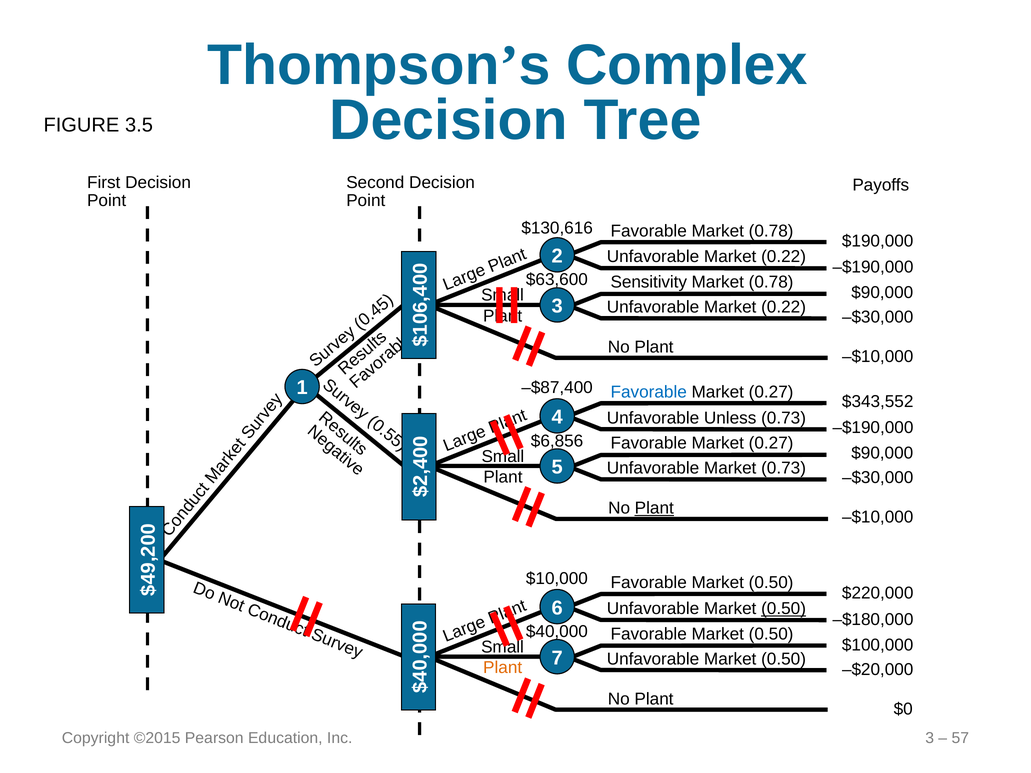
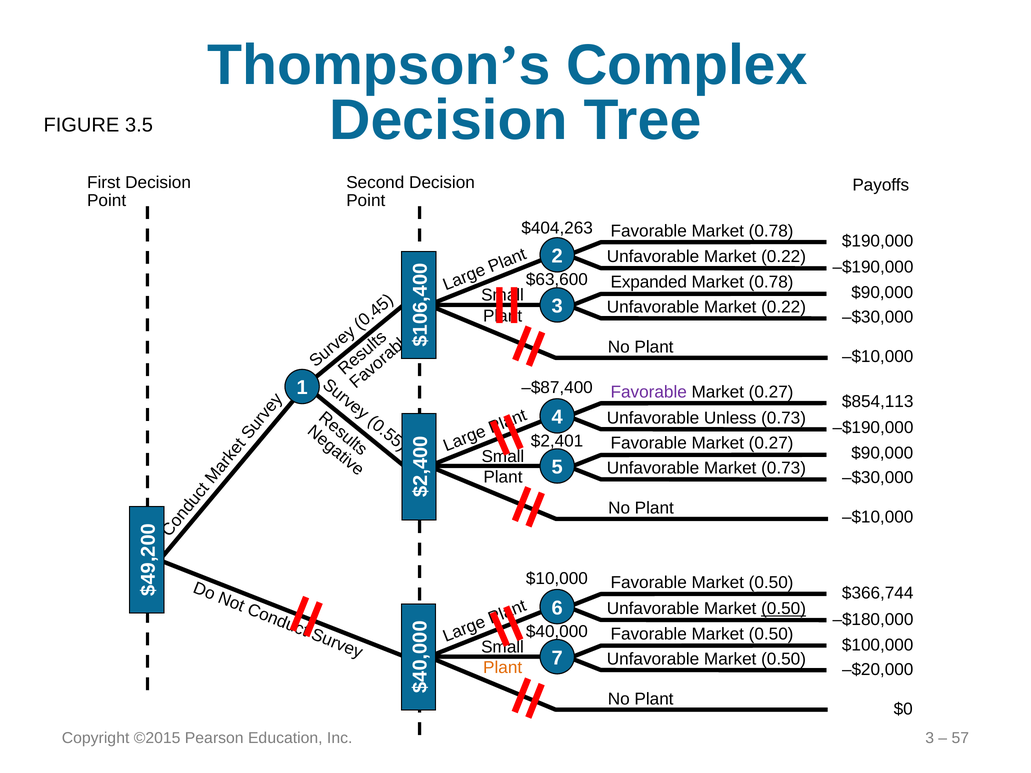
$130,616: $130,616 -> $404,263 (557, 228)
Sensitivity: Sensitivity -> Expanded (649, 282)
Favorable colour: blue -> purple (649, 392)
$343,552: $343,552 -> $854,113 (878, 402)
$6,856: $6,856 -> $2,401 (557, 441)
Plant underline: present -> none (654, 508)
$220,000: $220,000 -> $366,744 (878, 593)
